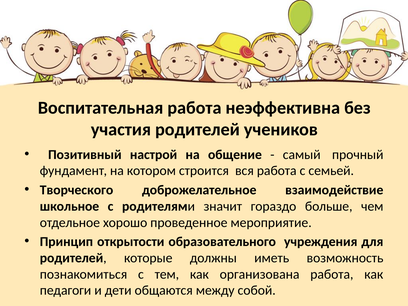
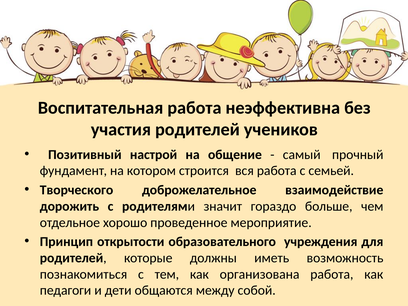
школьное: школьное -> дорожить (69, 206)
